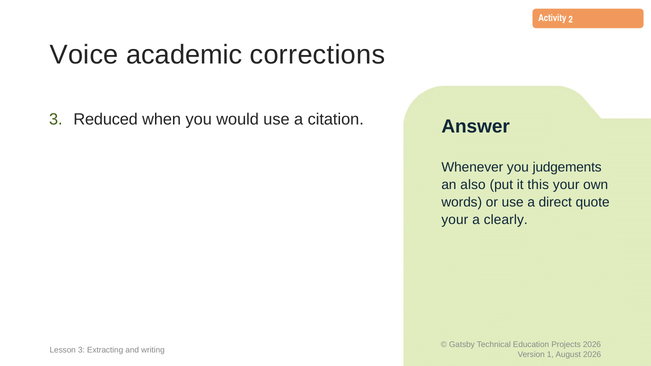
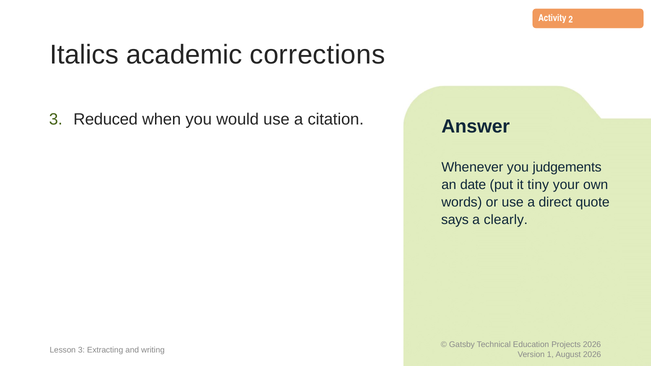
Voice: Voice -> Italics (84, 55)
also: also -> date (473, 185)
this: this -> tiny (538, 185)
your: your -> says (455, 220)
